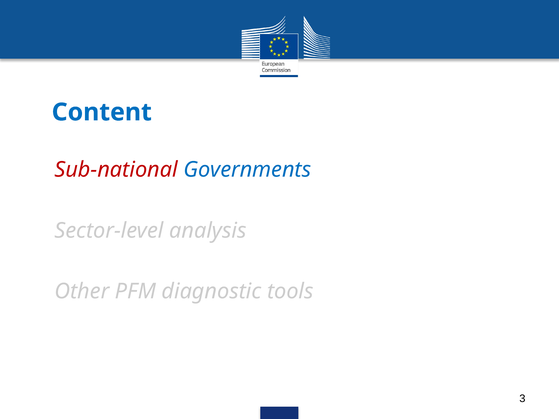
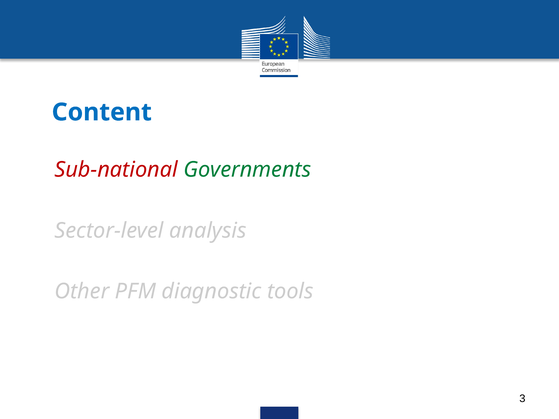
Governments colour: blue -> green (247, 170)
